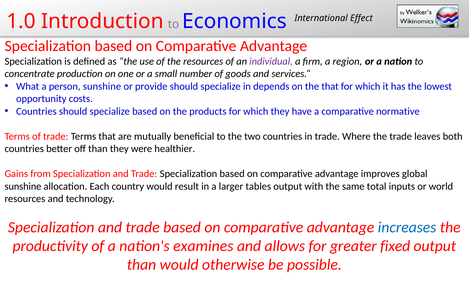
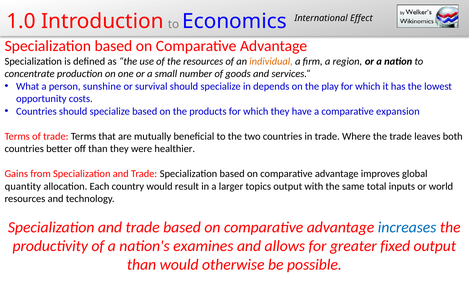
individual colour: purple -> orange (271, 61)
provide: provide -> survival (151, 86)
the that: that -> play (330, 86)
normative: normative -> expansion (398, 111)
sunshine: sunshine -> quantity (23, 186)
tables: tables -> topics (258, 186)
